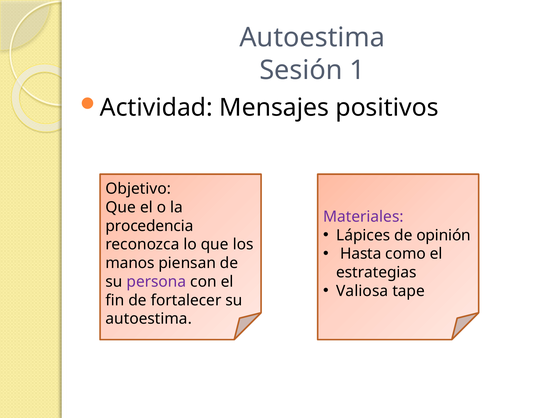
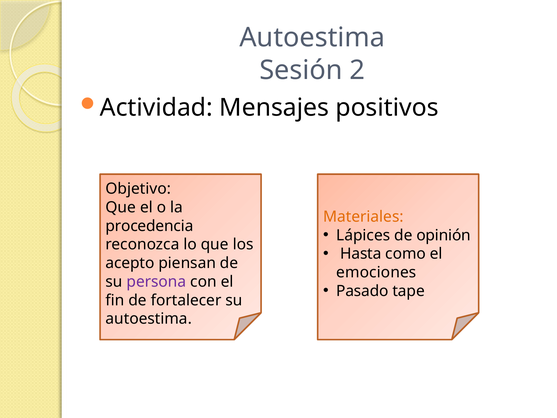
1: 1 -> 2 (357, 70)
Materiales colour: purple -> orange (363, 217)
manos: manos -> acepto (130, 263)
estrategias: estrategias -> emociones (376, 272)
Valiosa: Valiosa -> Pasado (362, 291)
